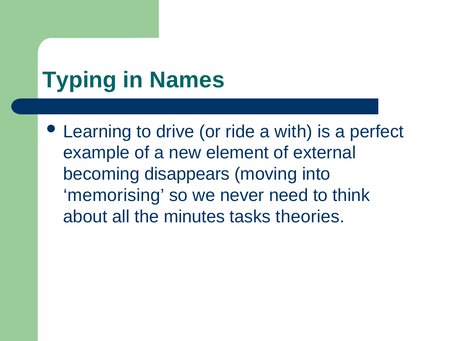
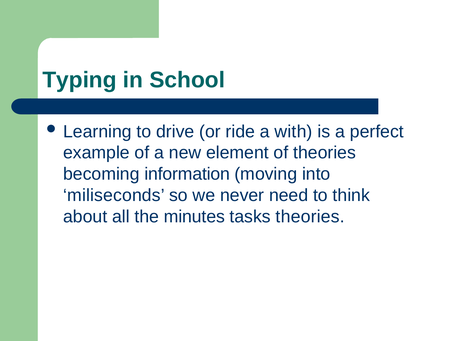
Names: Names -> School (187, 80)
of external: external -> theories (325, 153)
disappears: disappears -> information (187, 174)
memorising: memorising -> miliseconds (114, 195)
